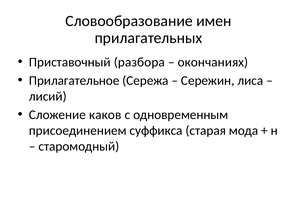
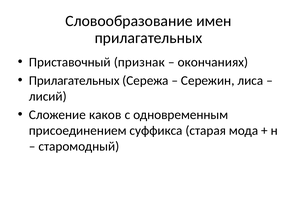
разбора: разбора -> признак (139, 62)
Прилагательное: Прилагательное -> Прилагательных (74, 81)
